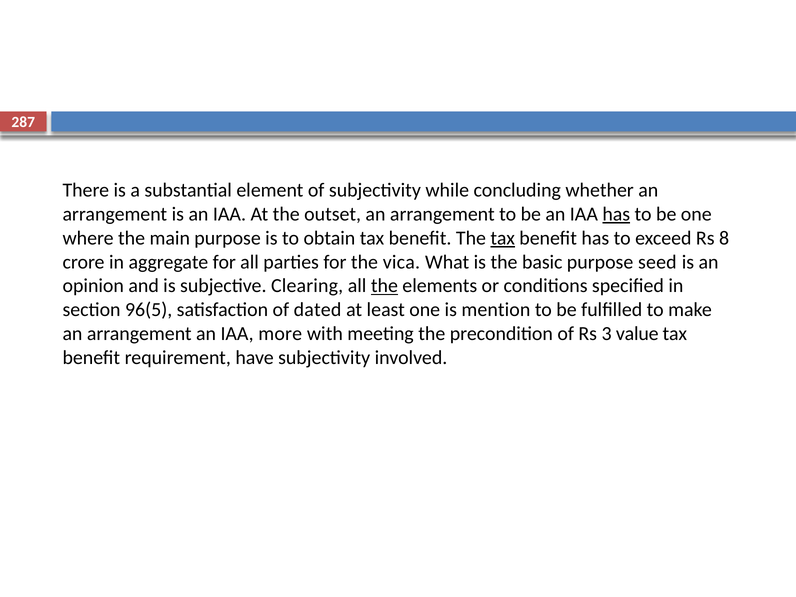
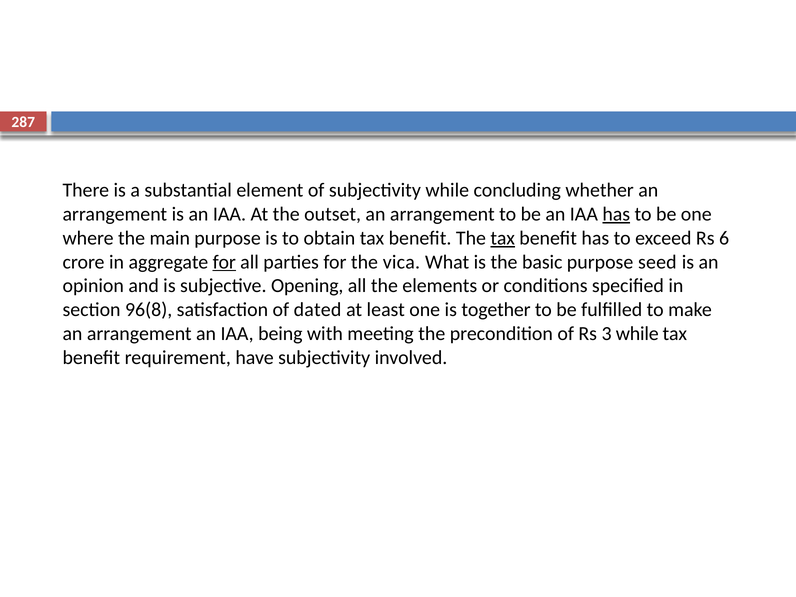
8: 8 -> 6 (724, 238)
for underline: none -> present (224, 262)
Clearing: Clearing -> Opening (307, 286)
the underline: present -> none (384, 286)
96(5: 96(5 -> 96(8 (149, 310)
mention: mention -> together (496, 310)
more: more -> being (280, 334)
3 value: value -> while (637, 334)
